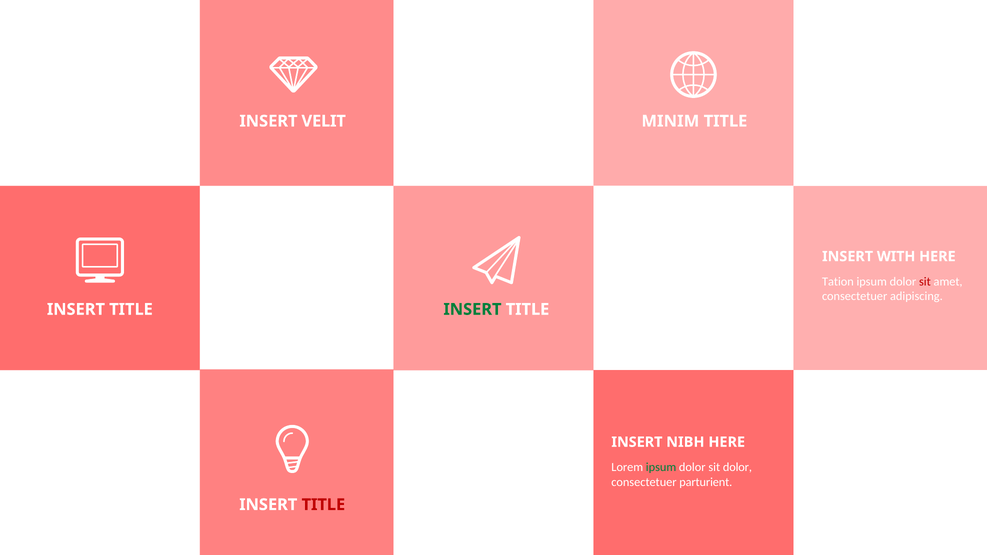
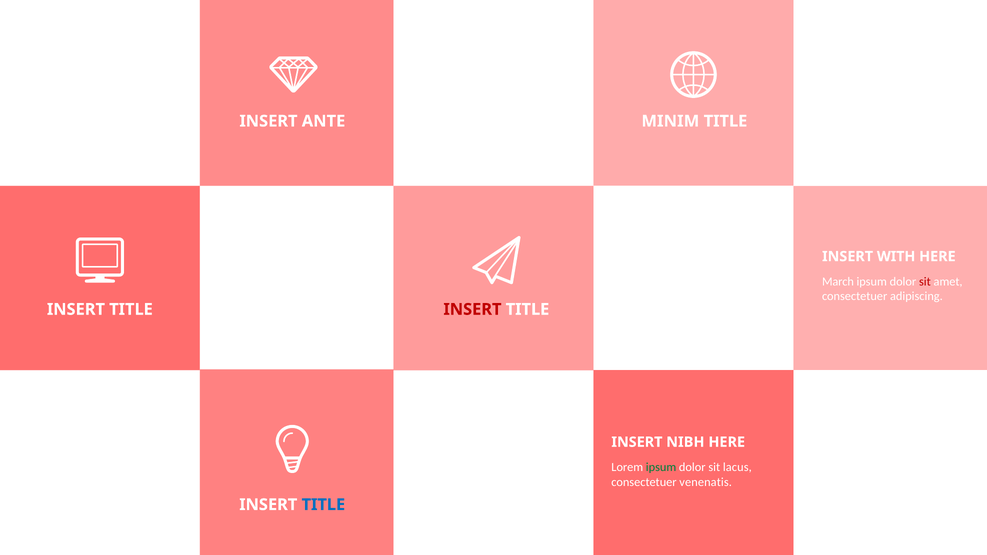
VELIT: VELIT -> ANTE (324, 121)
Tation: Tation -> March (838, 282)
INSERT colour: green -> red (472, 309)
sit dolor: dolor -> lacus (737, 467)
parturient: parturient -> venenatis (706, 482)
TITLE colour: red -> blue (323, 505)
